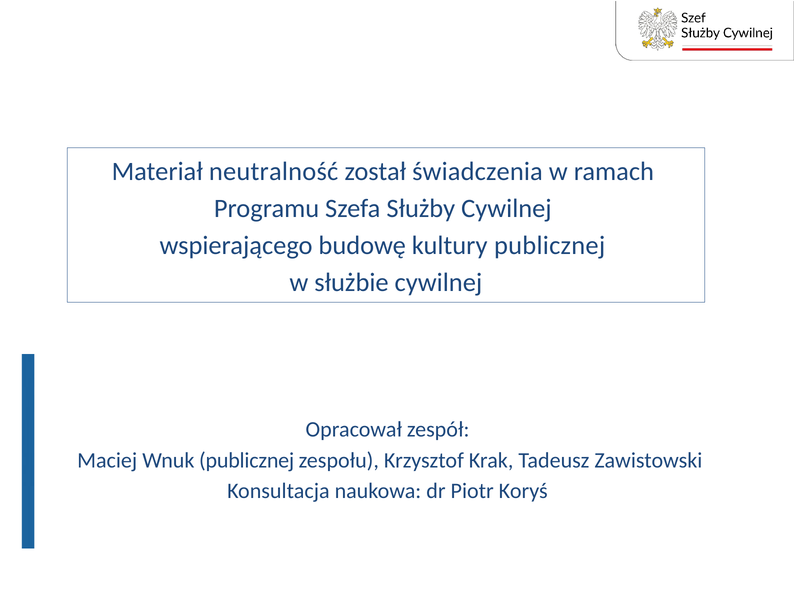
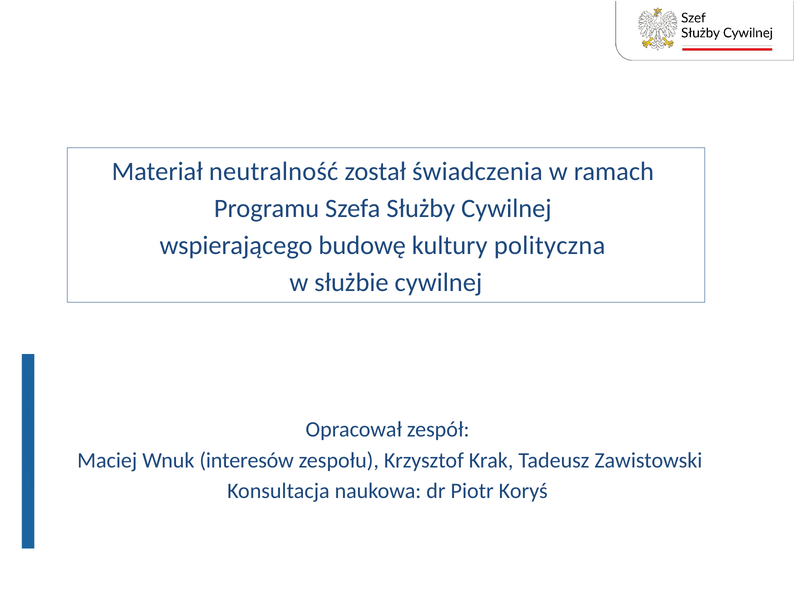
kultury publicznej: publicznej -> polityczna (550, 245)
Wnuk publicznej: publicznej -> interesów (247, 460)
